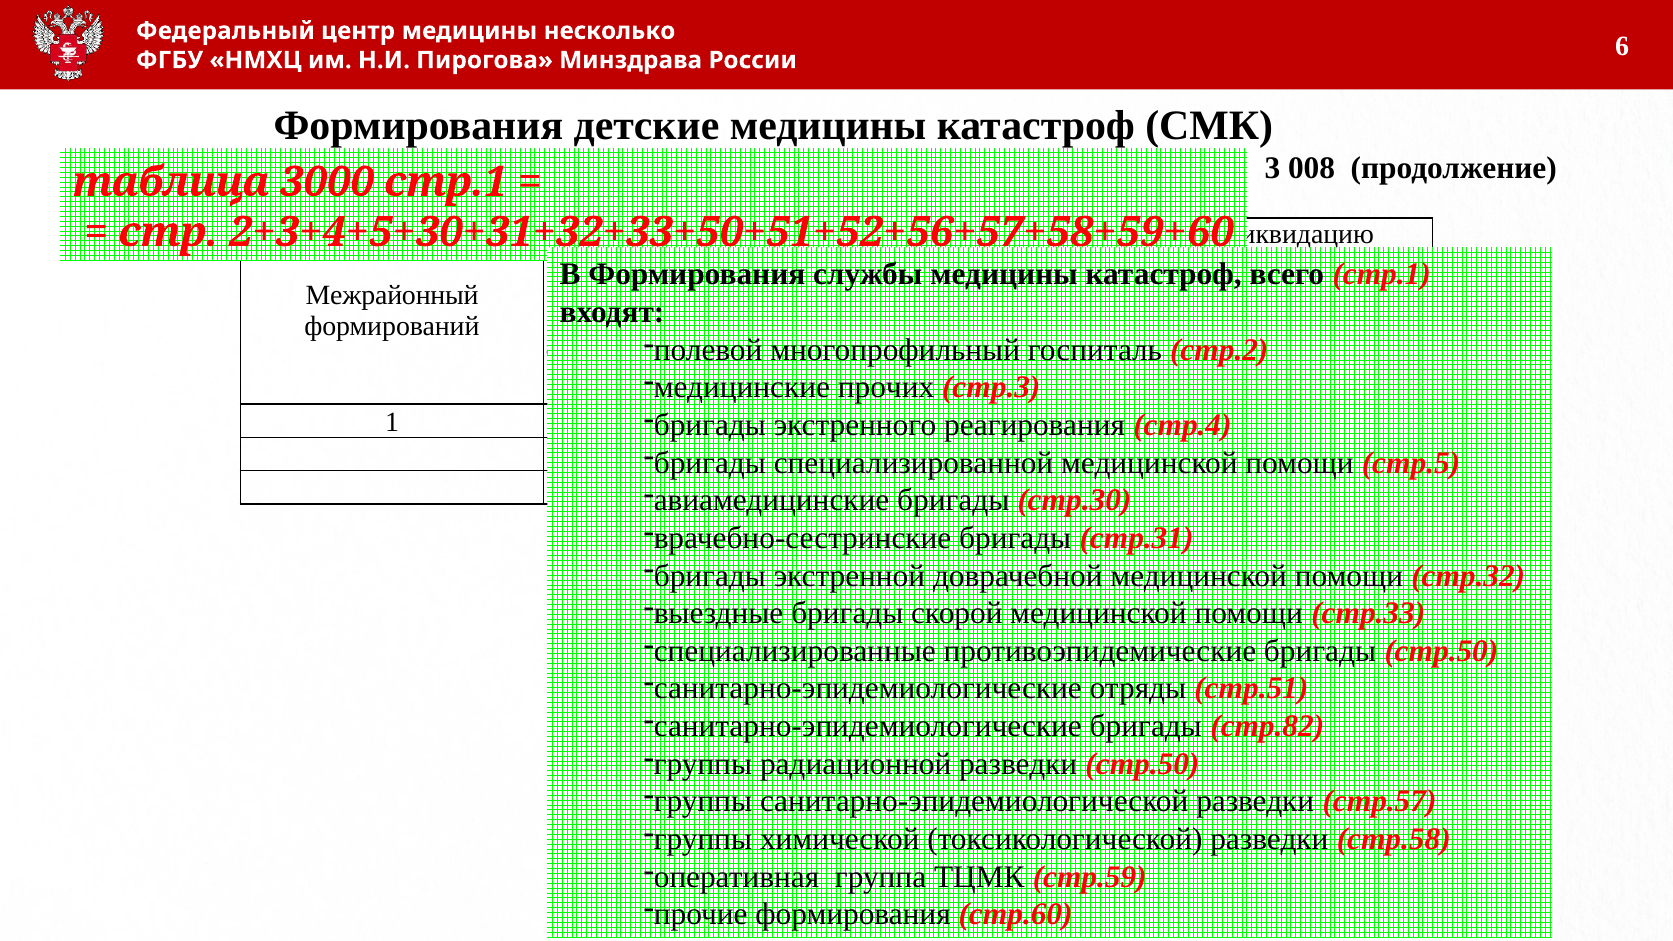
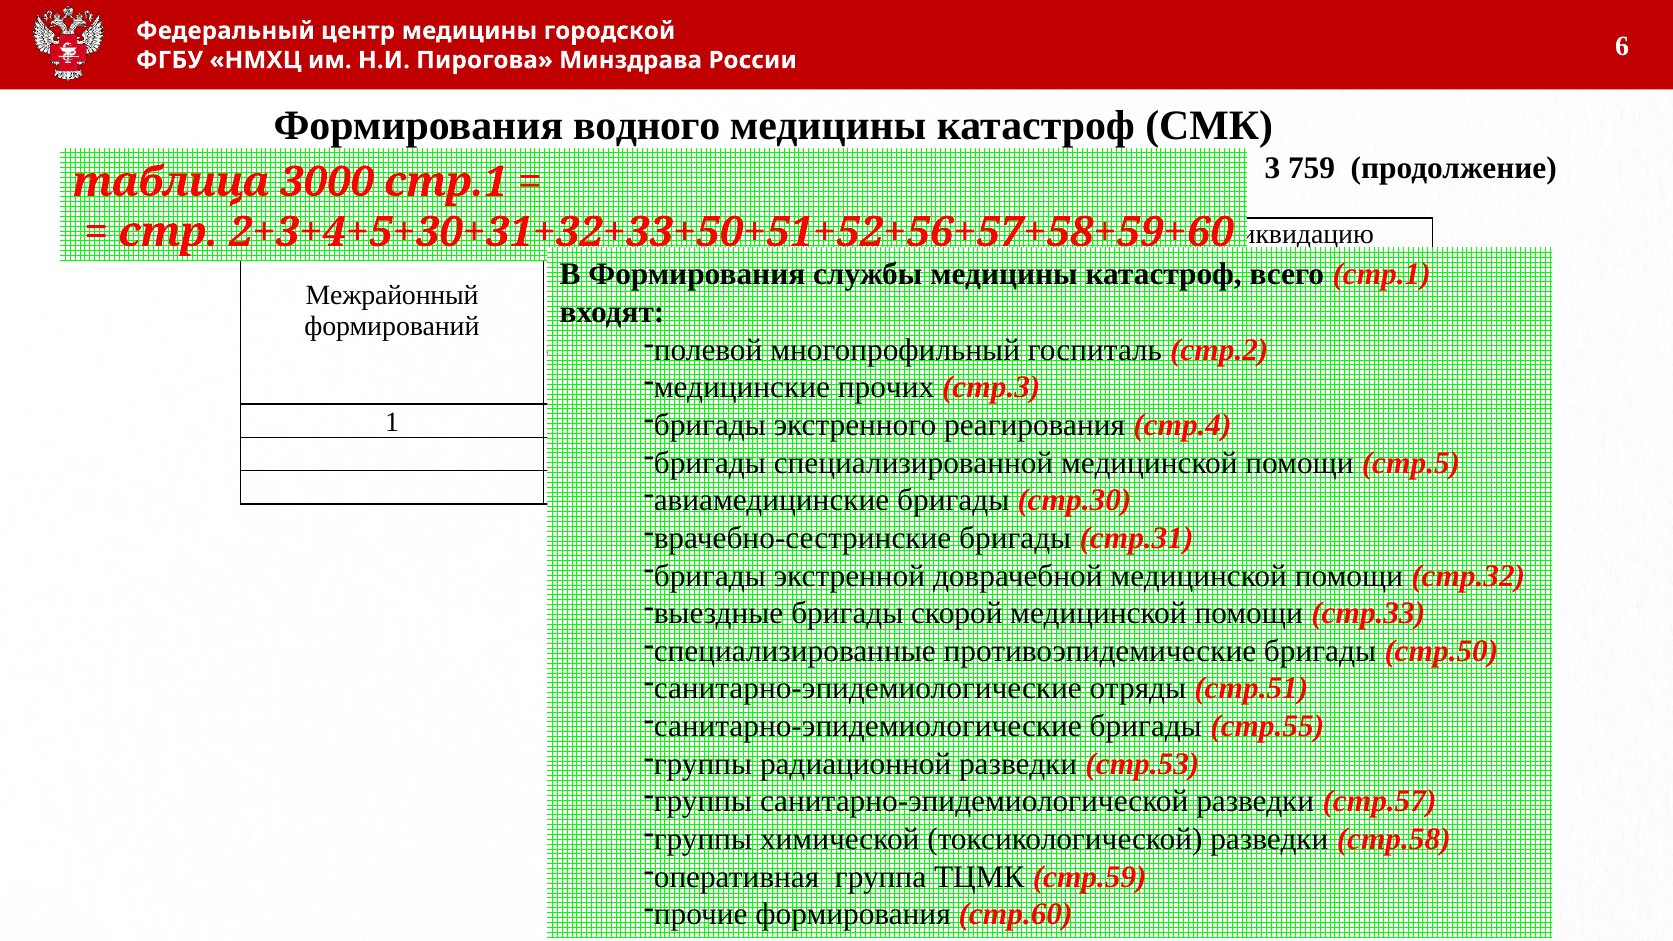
несколько: несколько -> городской (609, 31)
детские: детские -> водного (647, 126)
008: 008 -> 759 (1312, 168)
стр.82: стр.82 -> стр.55 (1267, 726)
разведки стр.50: стр.50 -> стр.53 (1142, 764)
